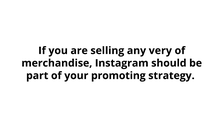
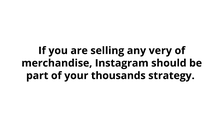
promoting: promoting -> thousands (118, 76)
